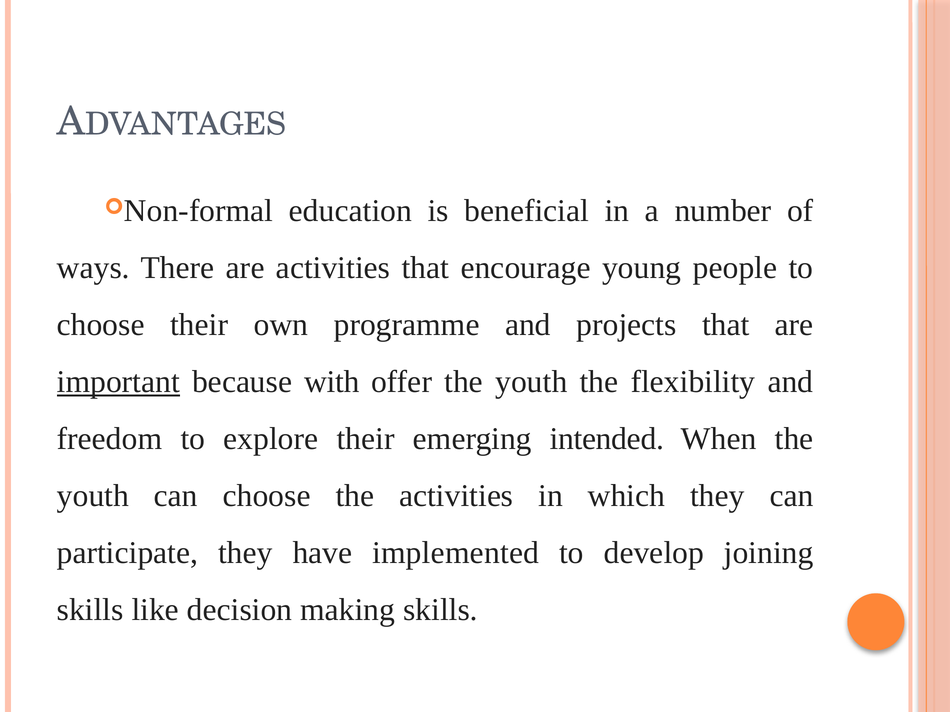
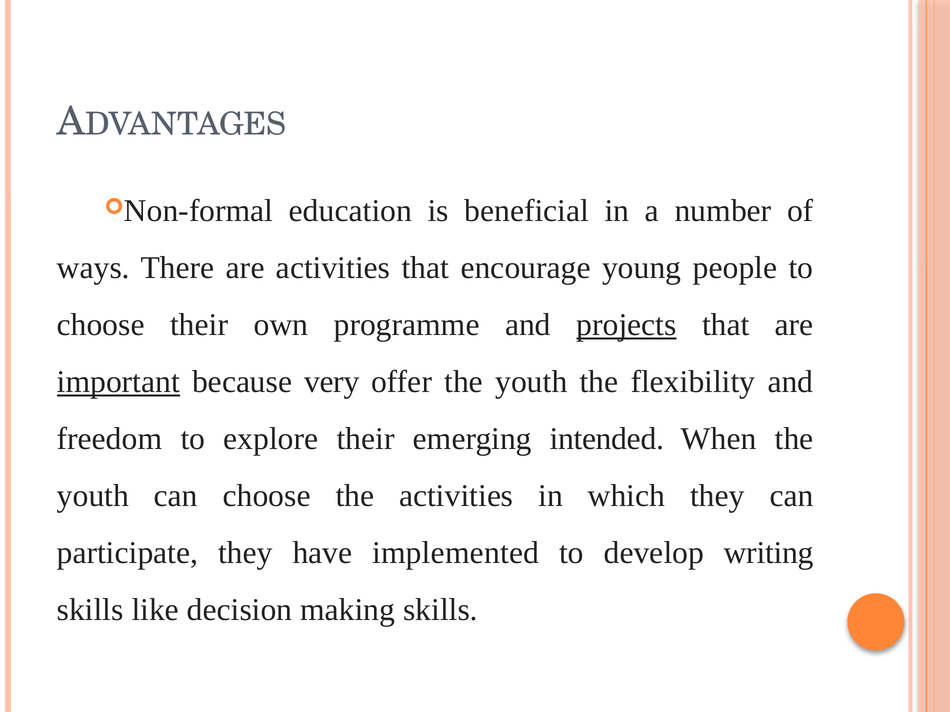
projects underline: none -> present (626, 325)
with: with -> very (332, 382)
joining: joining -> writing (769, 553)
